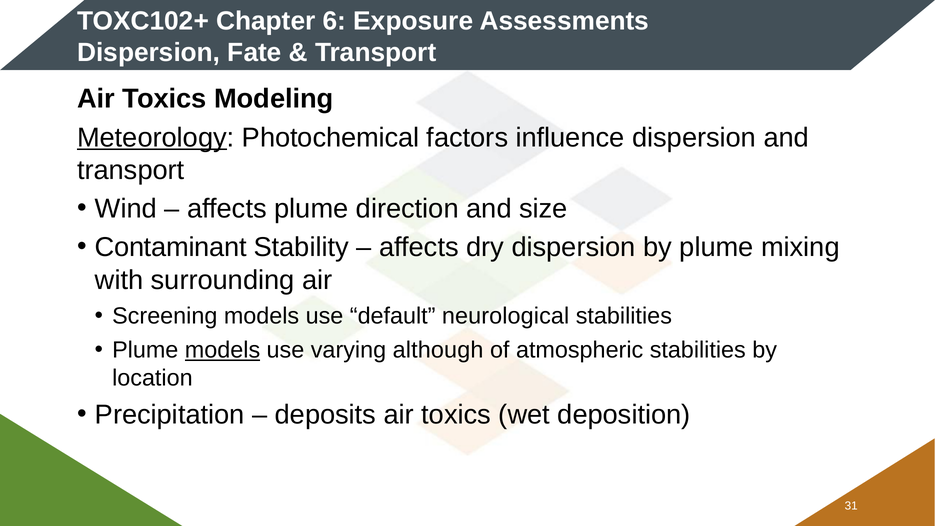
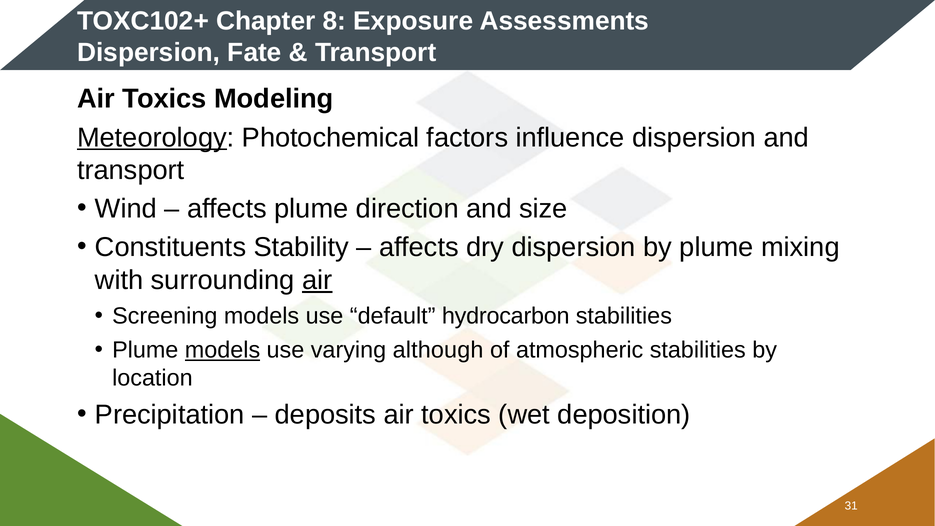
6: 6 -> 8 (334, 21)
Contaminant: Contaminant -> Constituents (171, 247)
air underline: none -> present (317, 280)
neurological: neurological -> hydrocarbon (506, 316)
